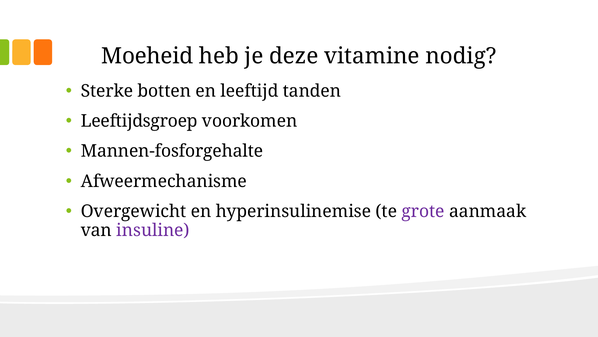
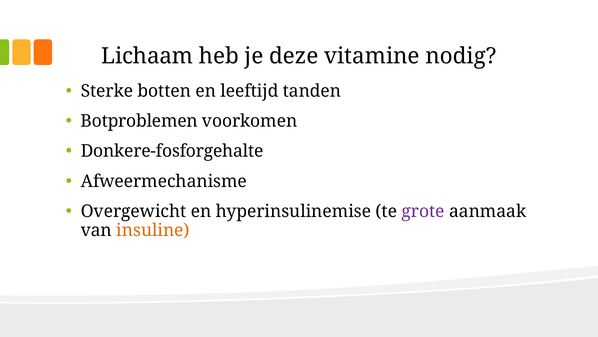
Moeheid: Moeheid -> Lichaam (147, 56)
Leeftijdsgroep: Leeftijdsgroep -> Botproblemen (139, 121)
Mannen-fosforgehalte: Mannen-fosforgehalte -> Donkere-fosforgehalte (172, 151)
insuline colour: purple -> orange (153, 230)
